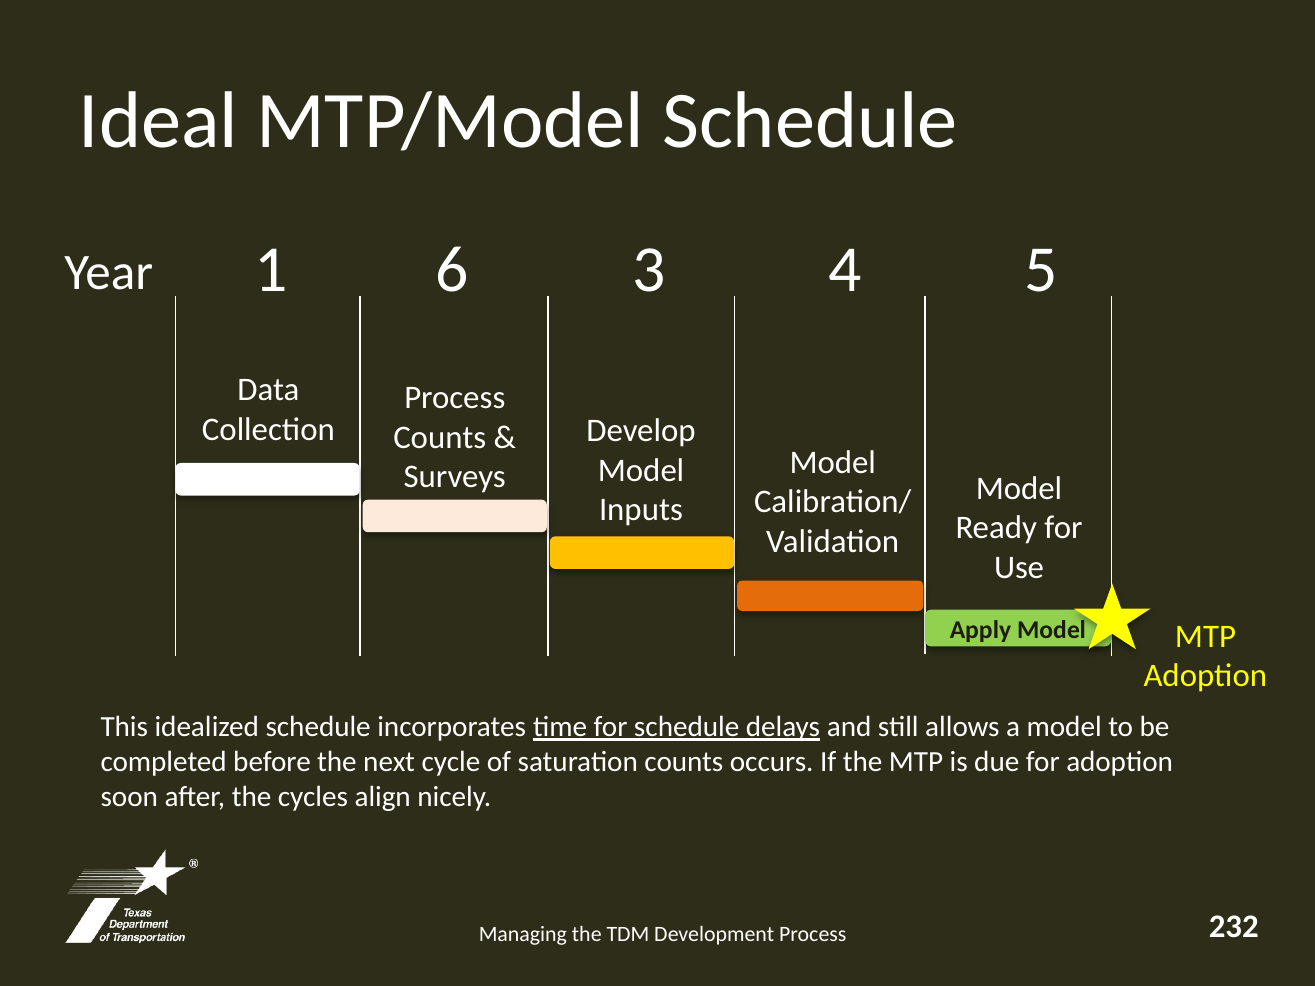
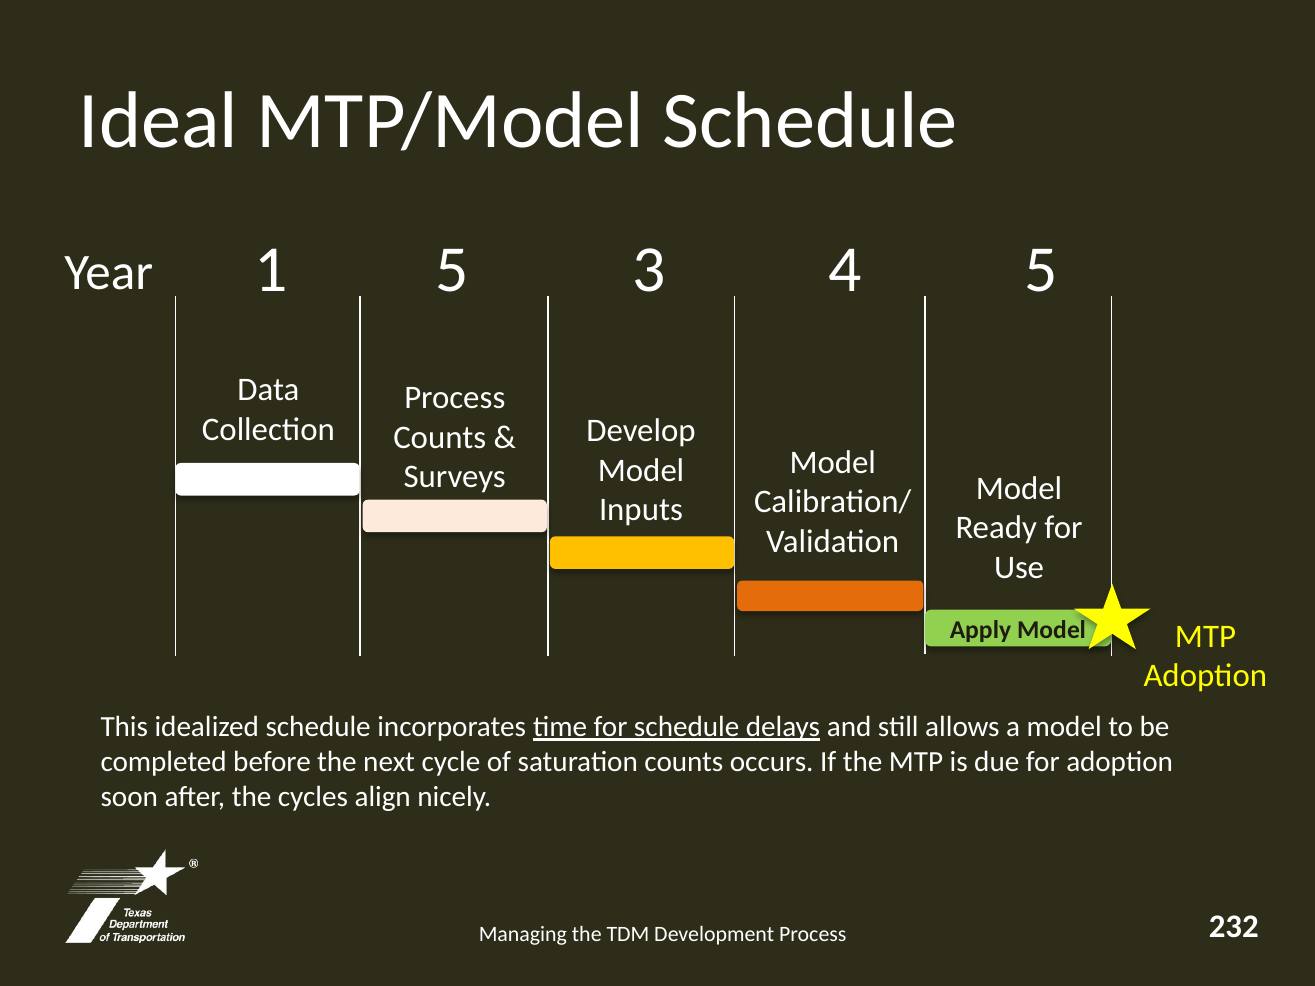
1 6: 6 -> 5 (452, 270)
